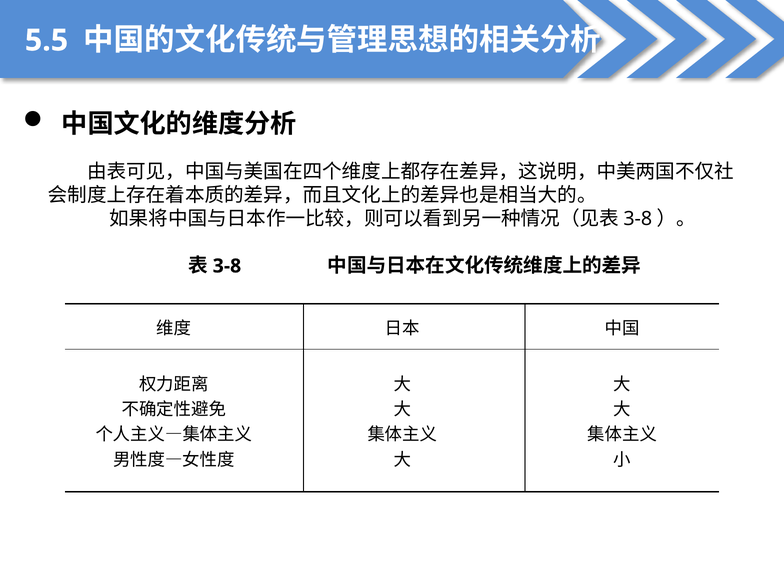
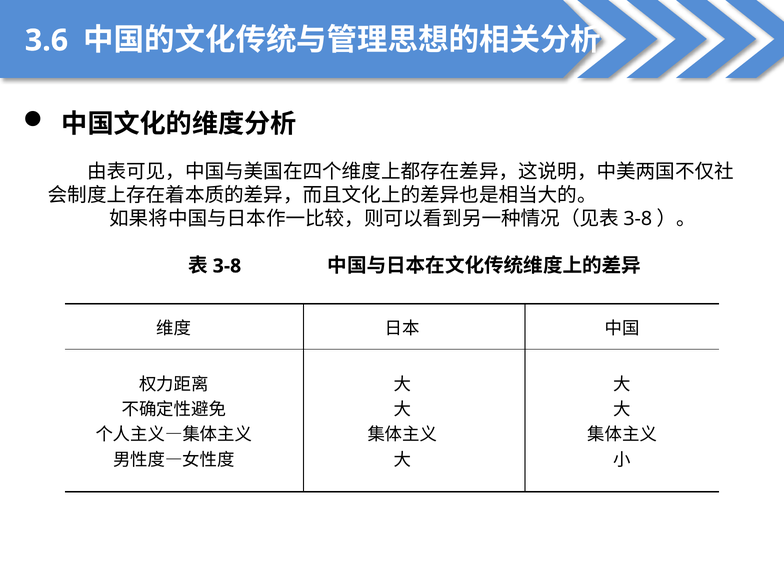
5.5: 5.5 -> 3.6 (46, 40)
